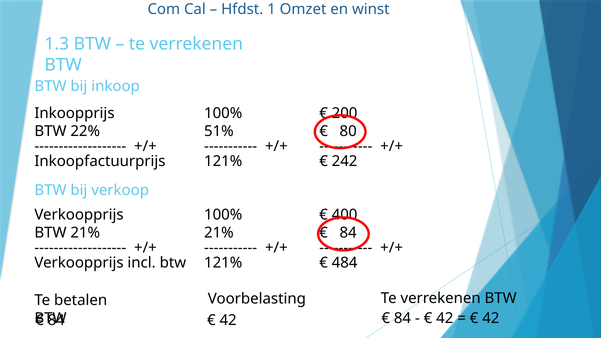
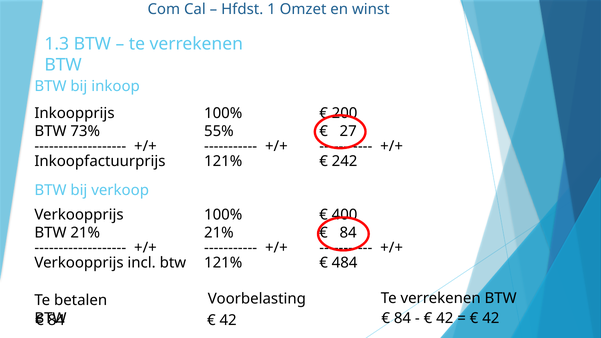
22%: 22% -> 73% (85, 132)
51%: 51% -> 55% (219, 132)
80: 80 -> 27 (348, 132)
